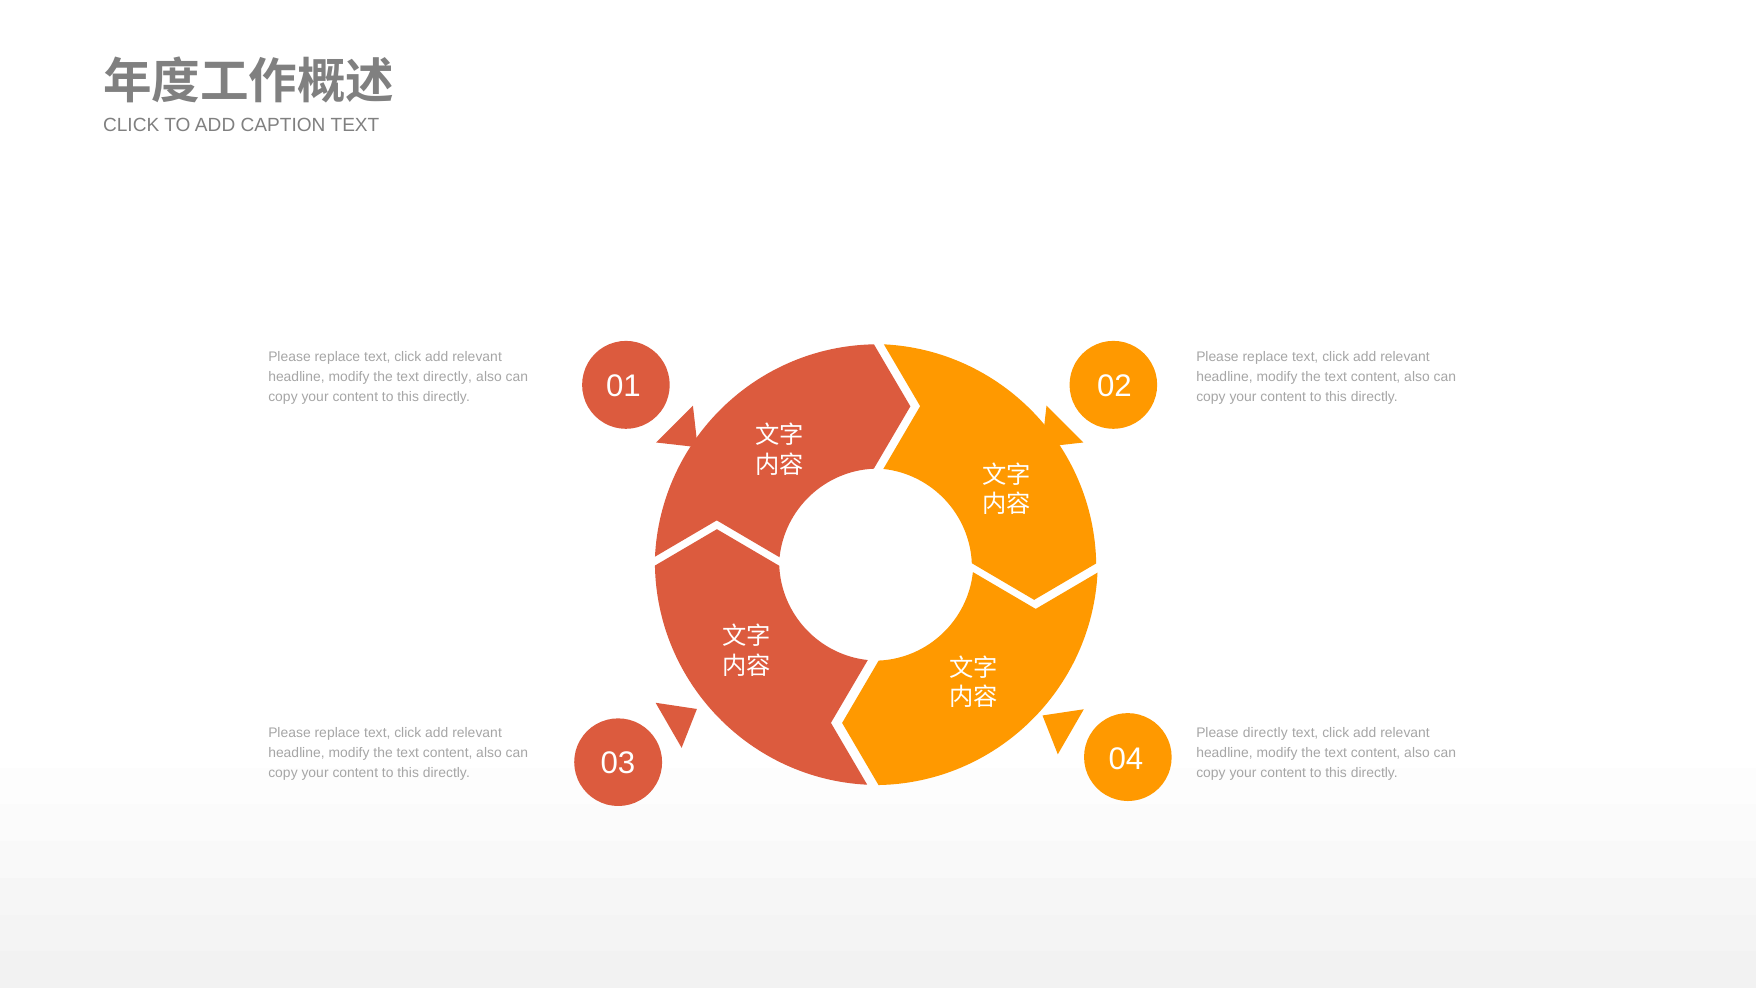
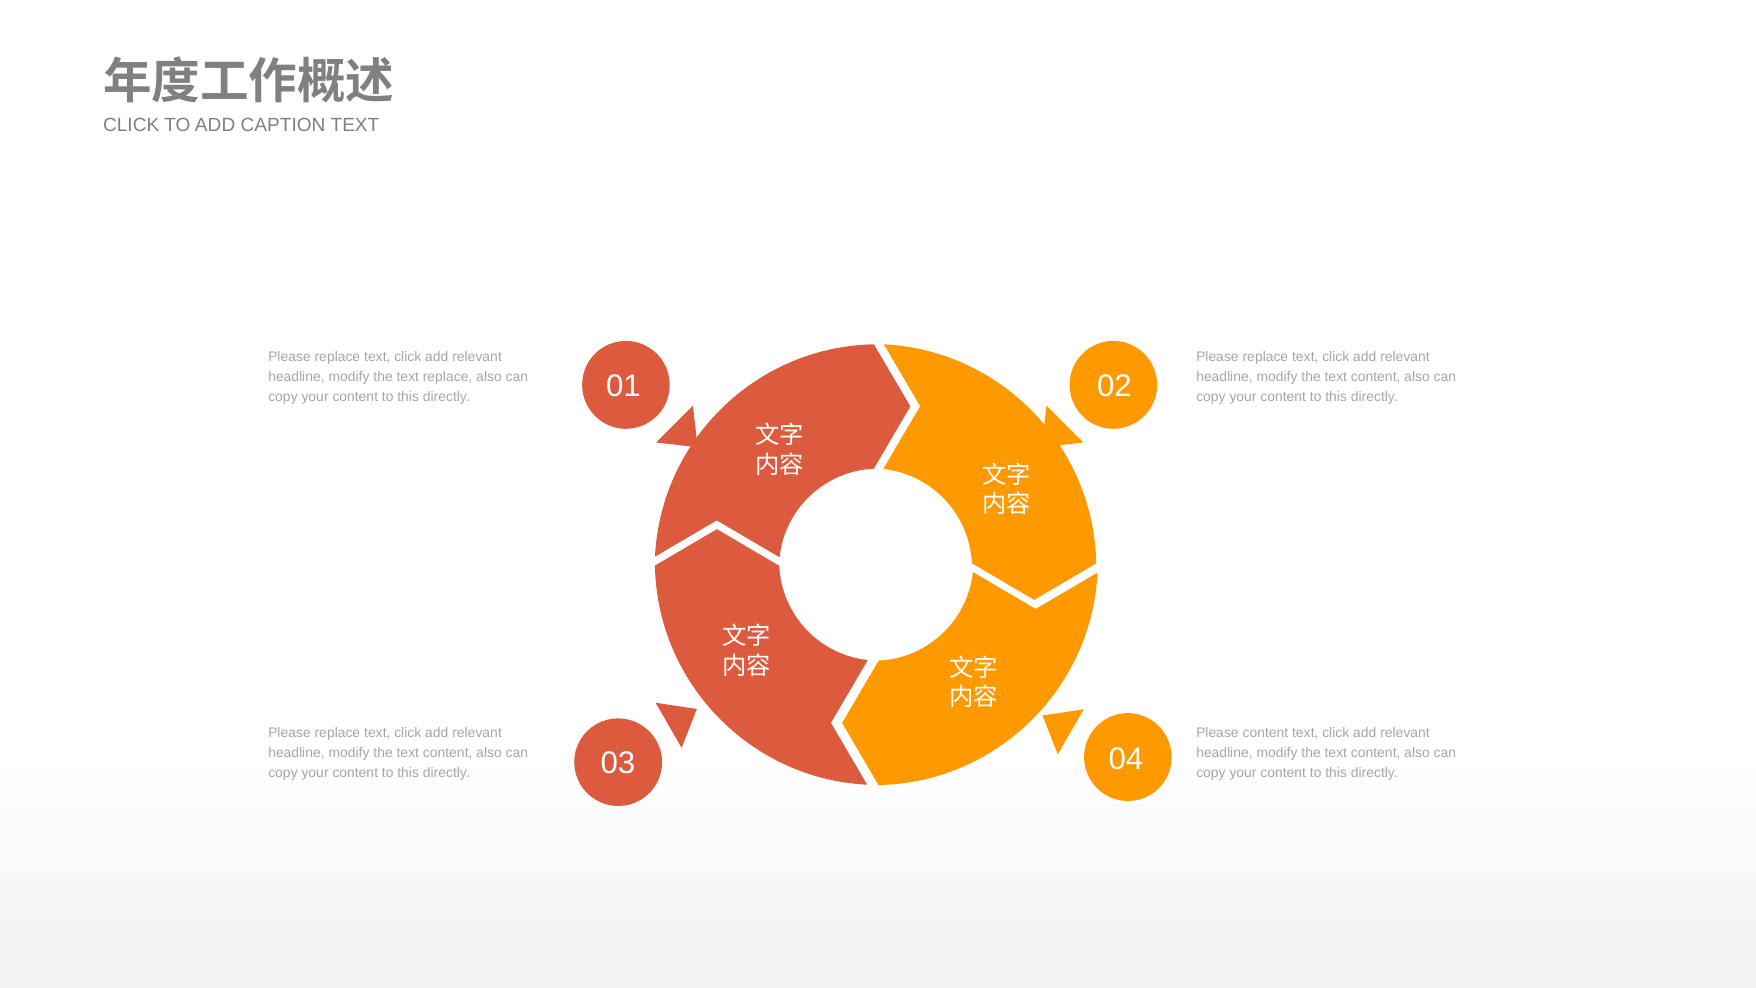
text directly: directly -> replace (448, 377)
Please directly: directly -> content (1265, 733)
